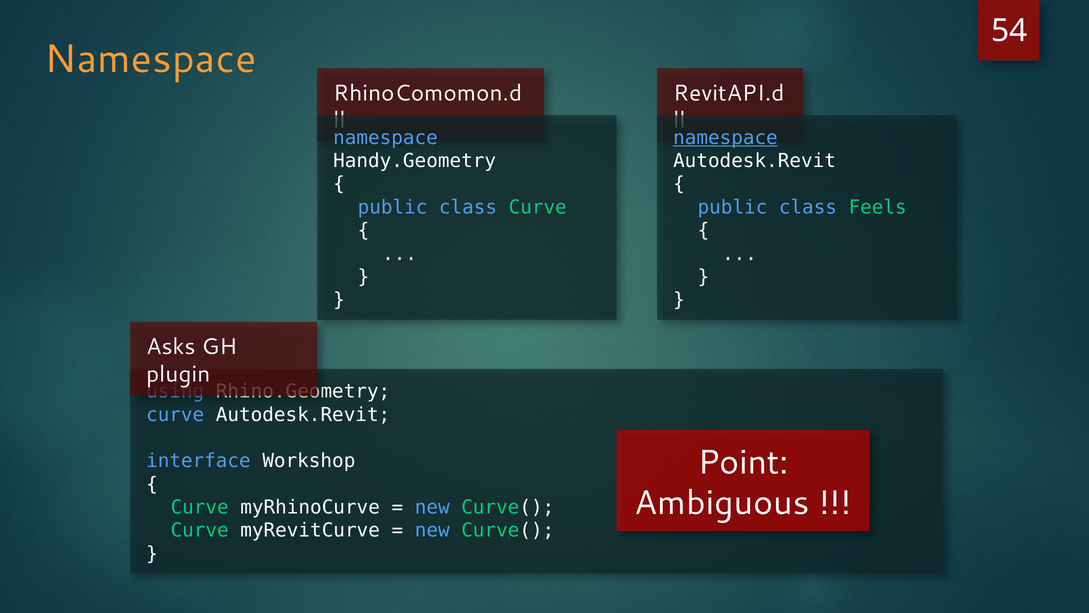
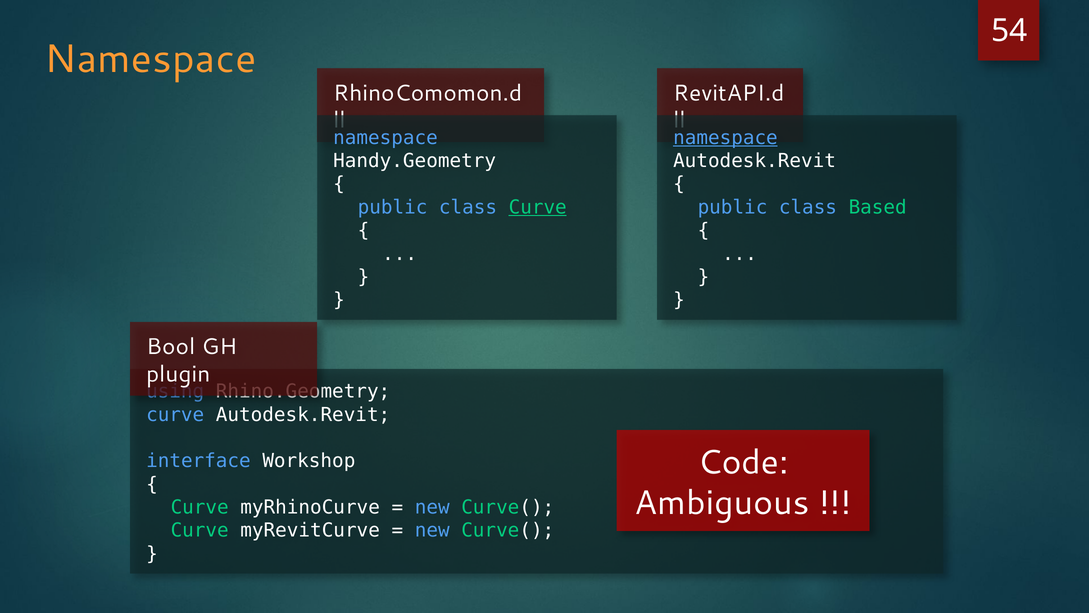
Curve underline: none -> present (538, 207)
Feels: Feels -> Based (878, 207)
Asks: Asks -> Bool (171, 347)
Point: Point -> Code (743, 462)
